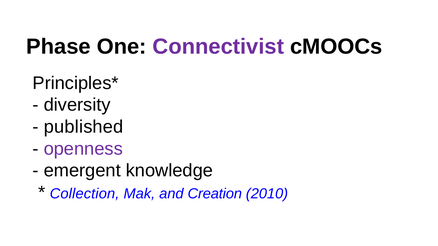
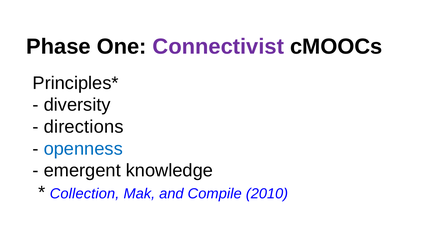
published: published -> directions (84, 127)
openness colour: purple -> blue (83, 149)
Creation: Creation -> Compile (215, 194)
